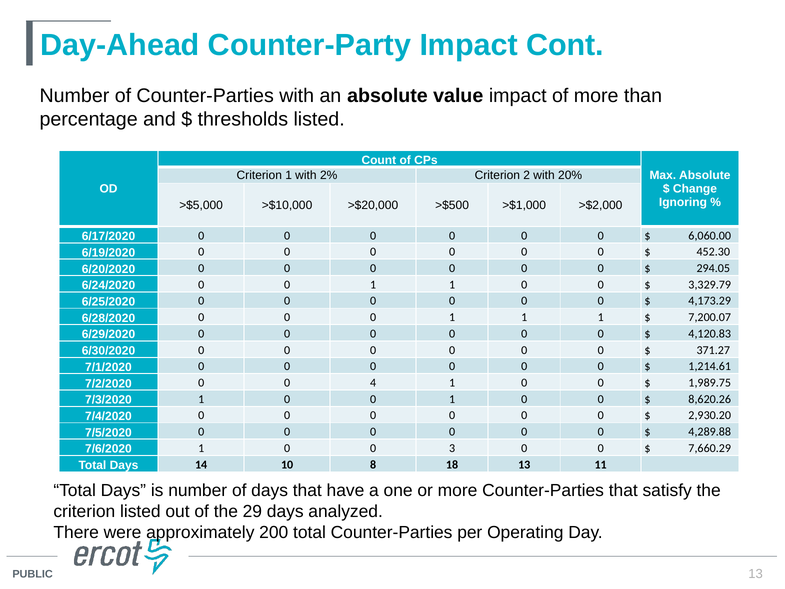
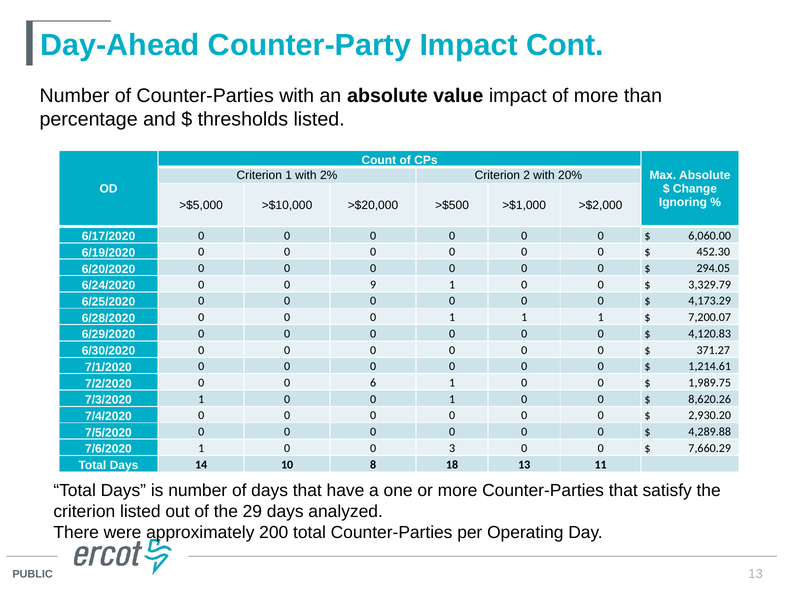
6/24/2020 0 0 1: 1 -> 9 (373, 285)
4: 4 -> 6 (373, 383)
